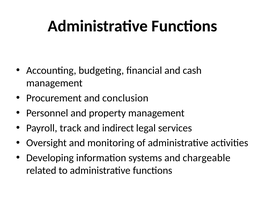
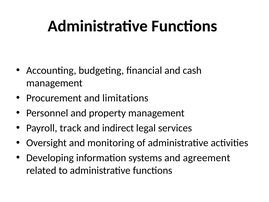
conclusion: conclusion -> limitations (125, 98)
chargeable: chargeable -> agreement (207, 158)
